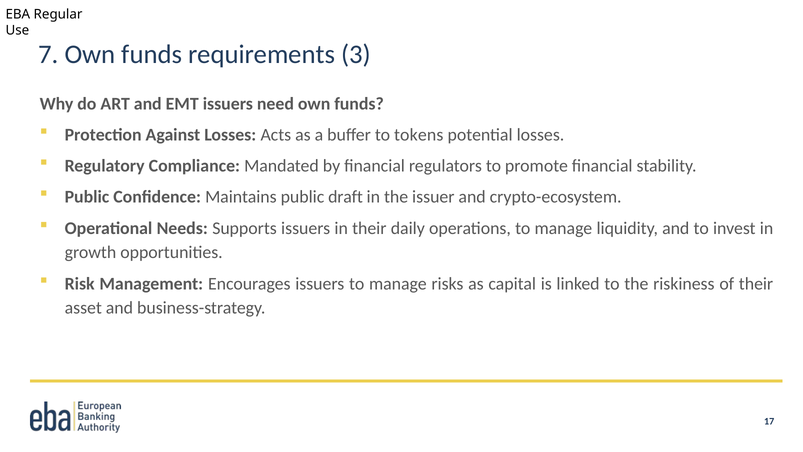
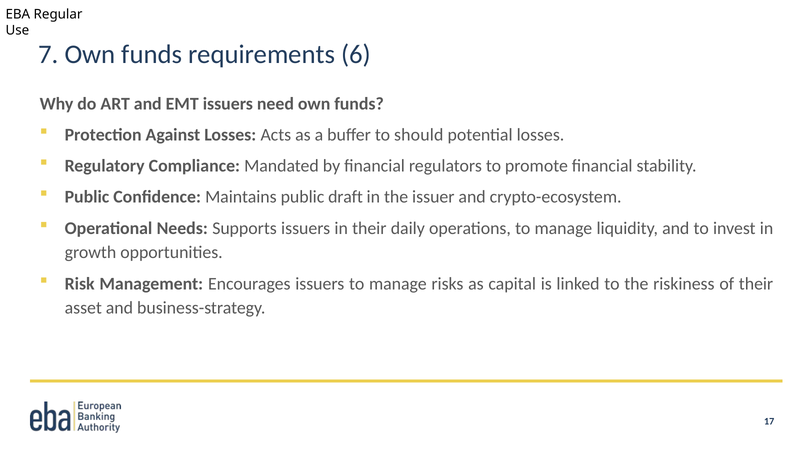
3: 3 -> 6 (356, 54)
tokens: tokens -> should (419, 135)
